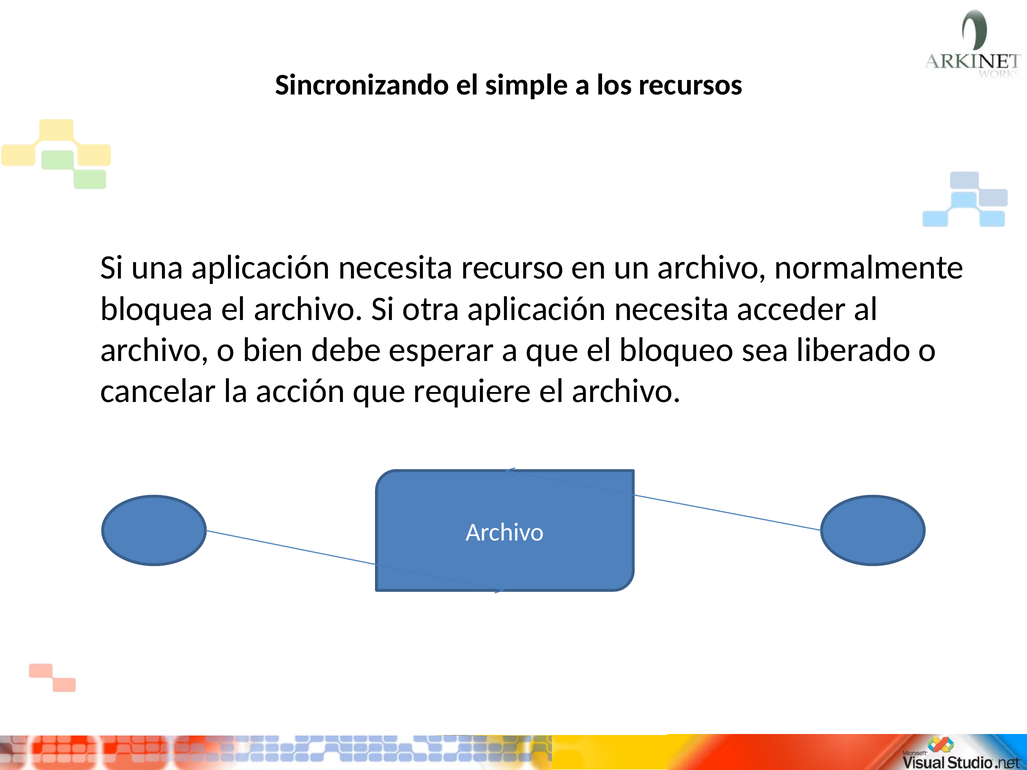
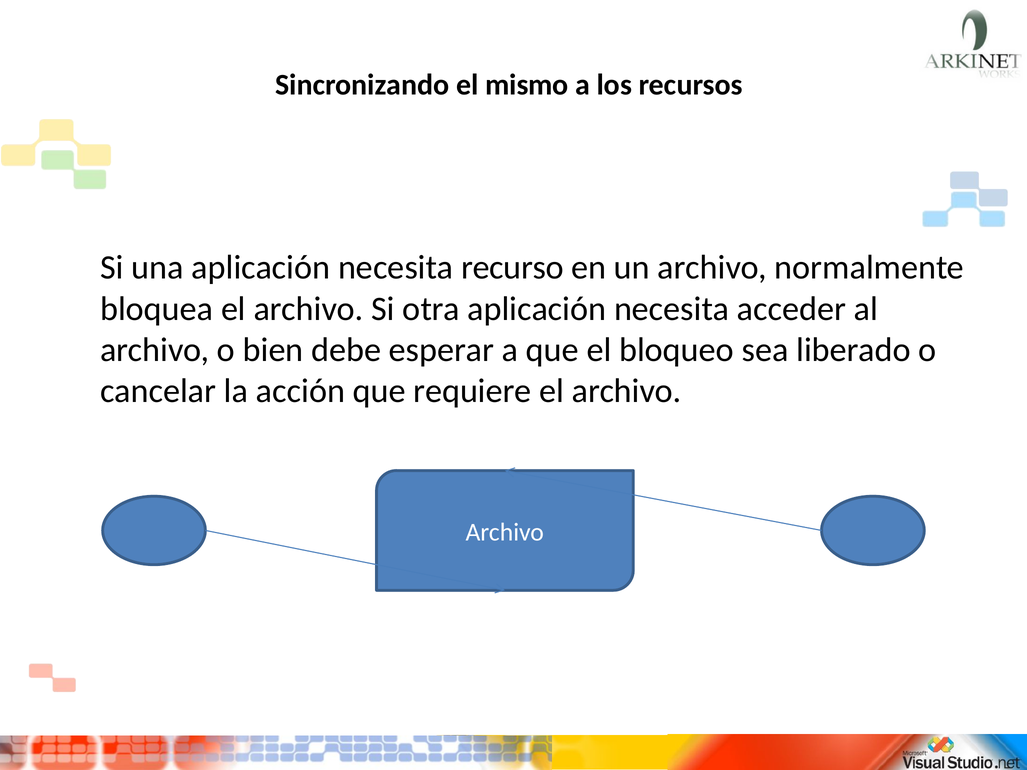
simple: simple -> mismo (527, 85)
